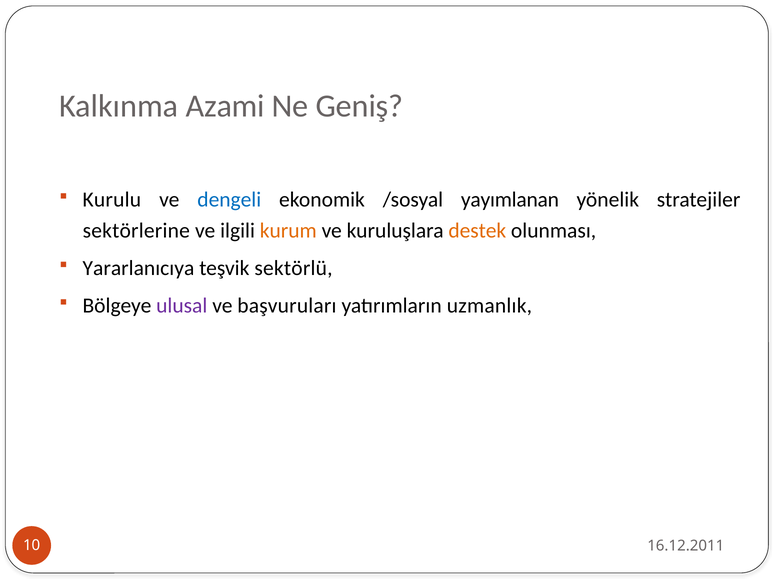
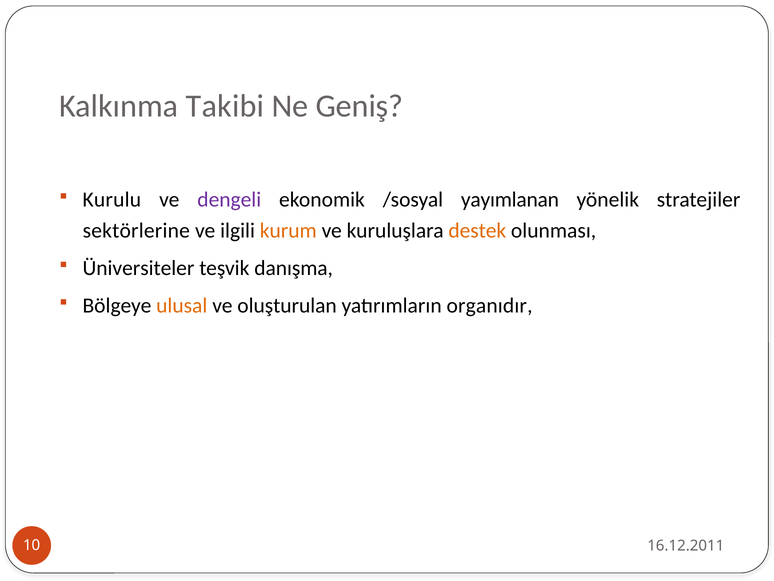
Azami: Azami -> Takibi (225, 106)
dengeli colour: blue -> purple (229, 200)
Yararlanıcıya: Yararlanıcıya -> Üniversiteler (138, 268)
sektörlü: sektörlü -> danışma (294, 268)
ulusal colour: purple -> orange (182, 306)
başvuruları: başvuruları -> oluşturulan (287, 306)
uzmanlık: uzmanlık -> organıdır (490, 306)
